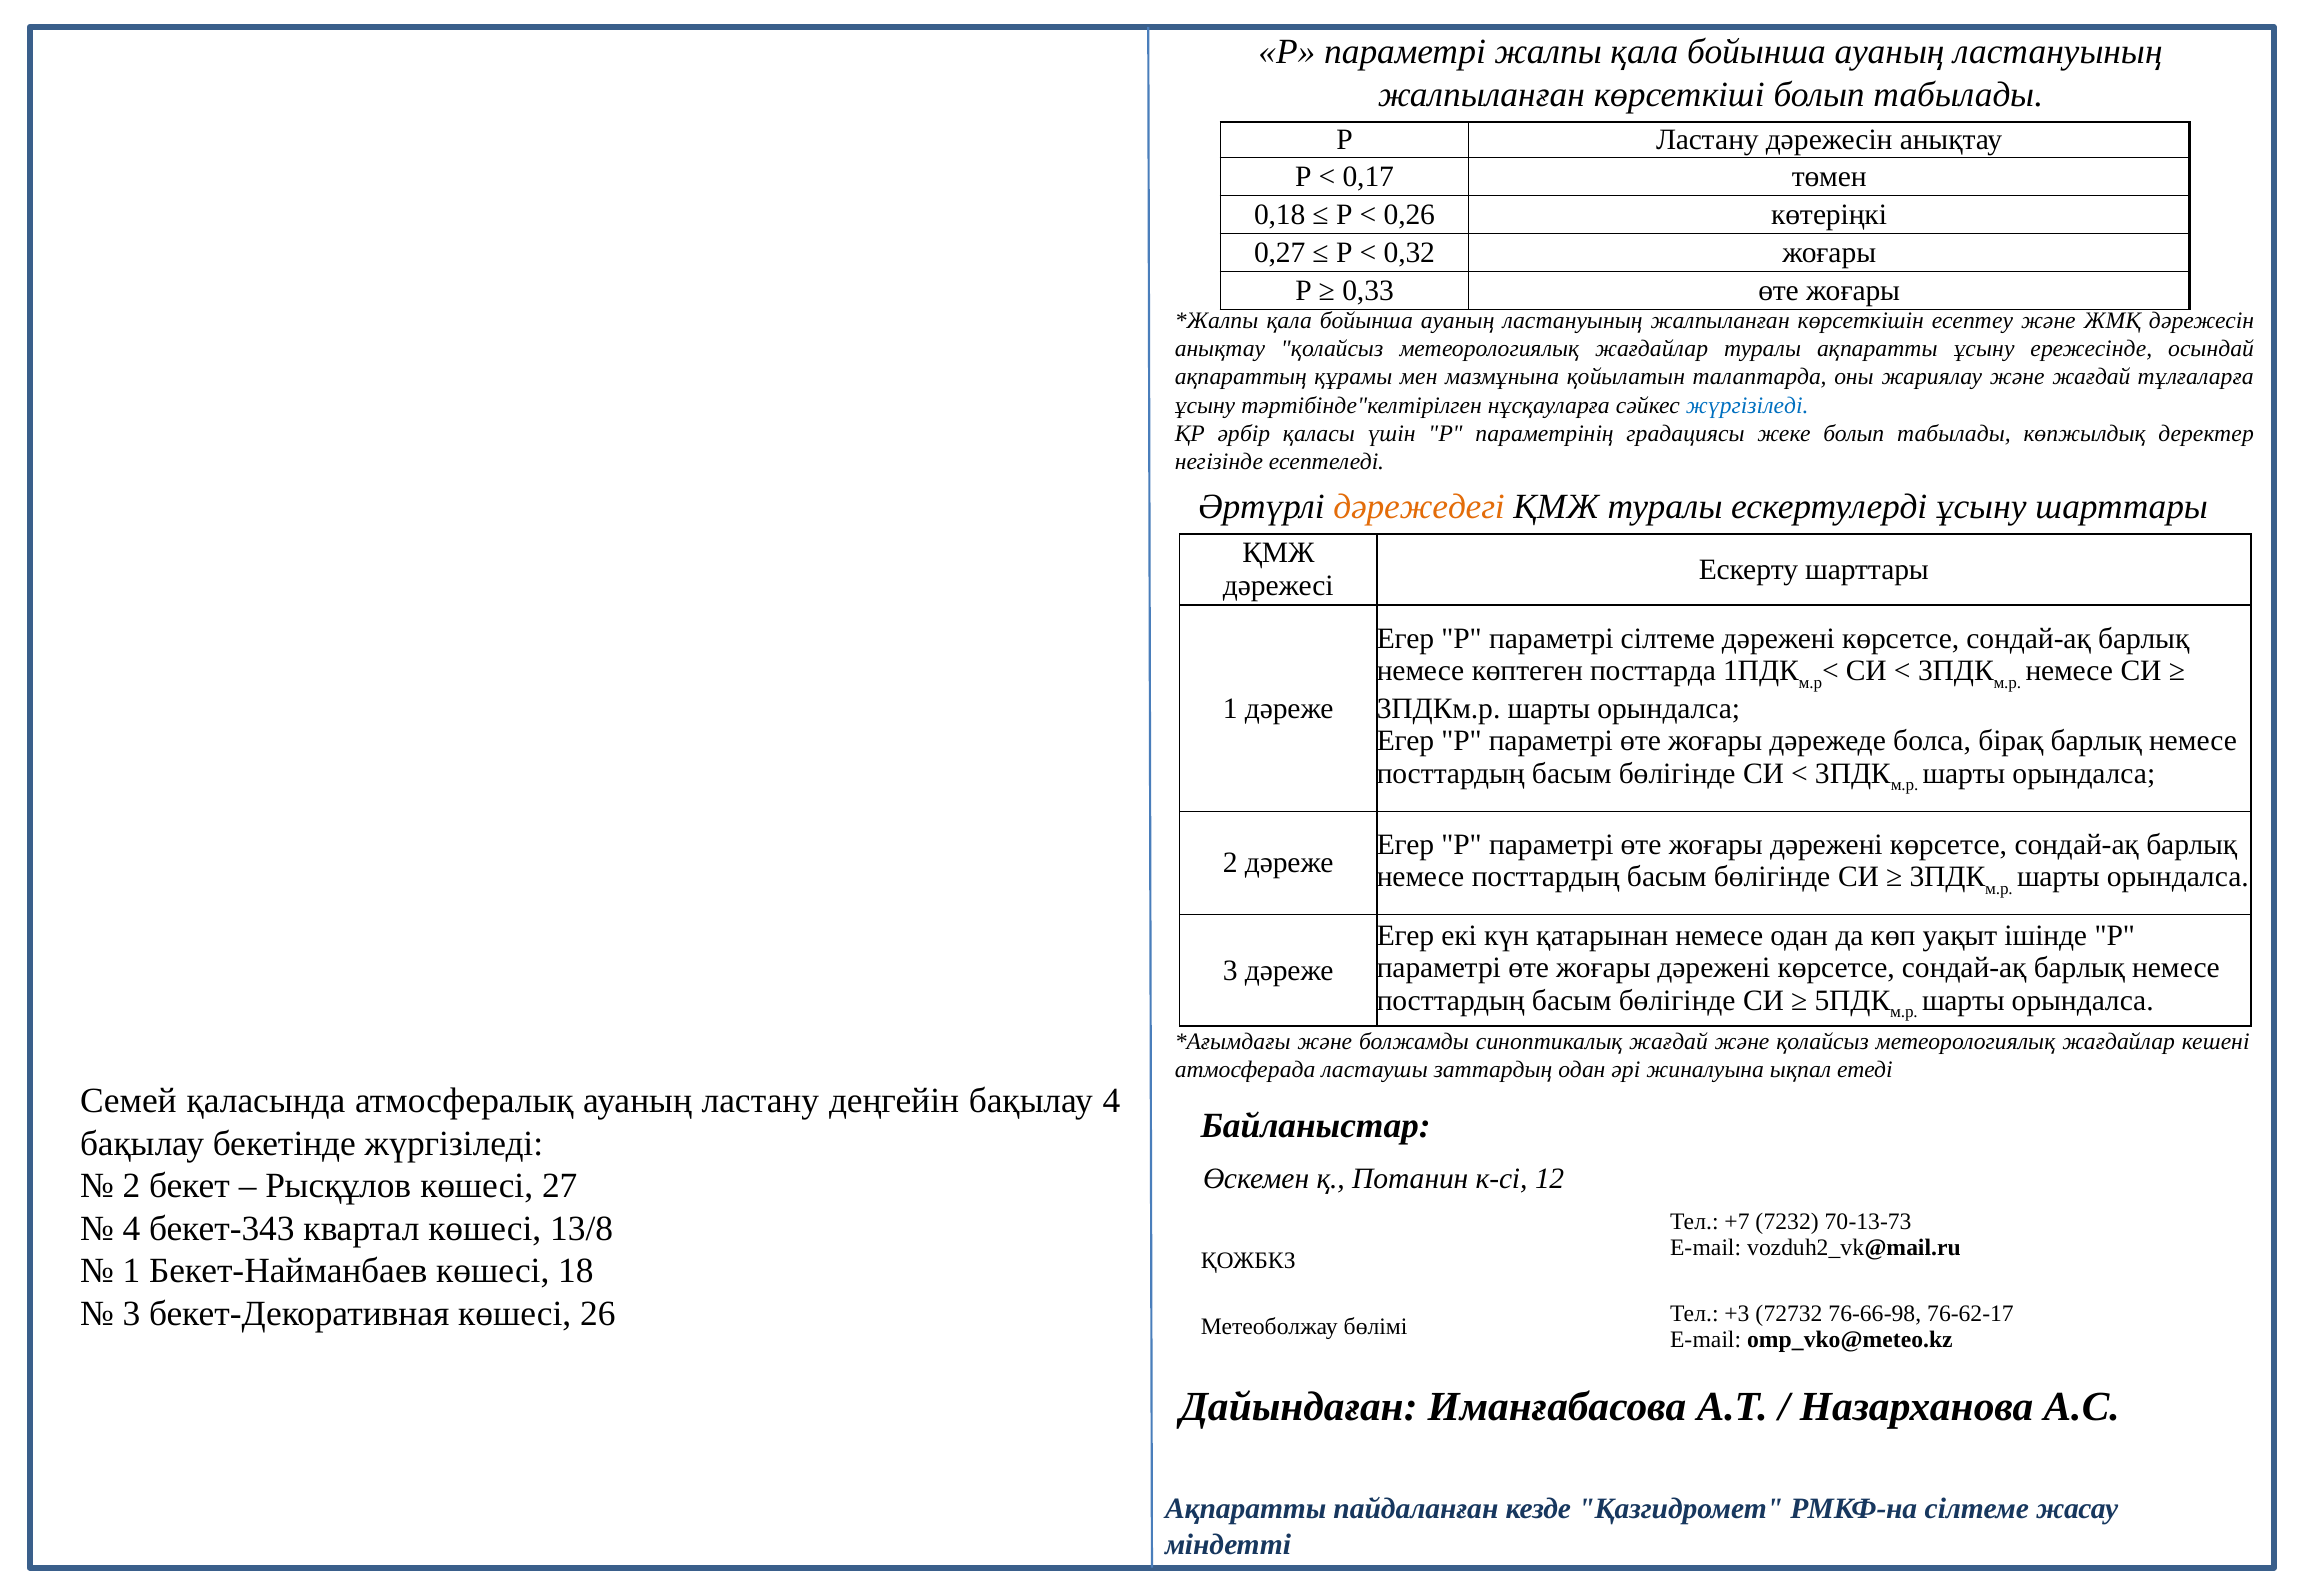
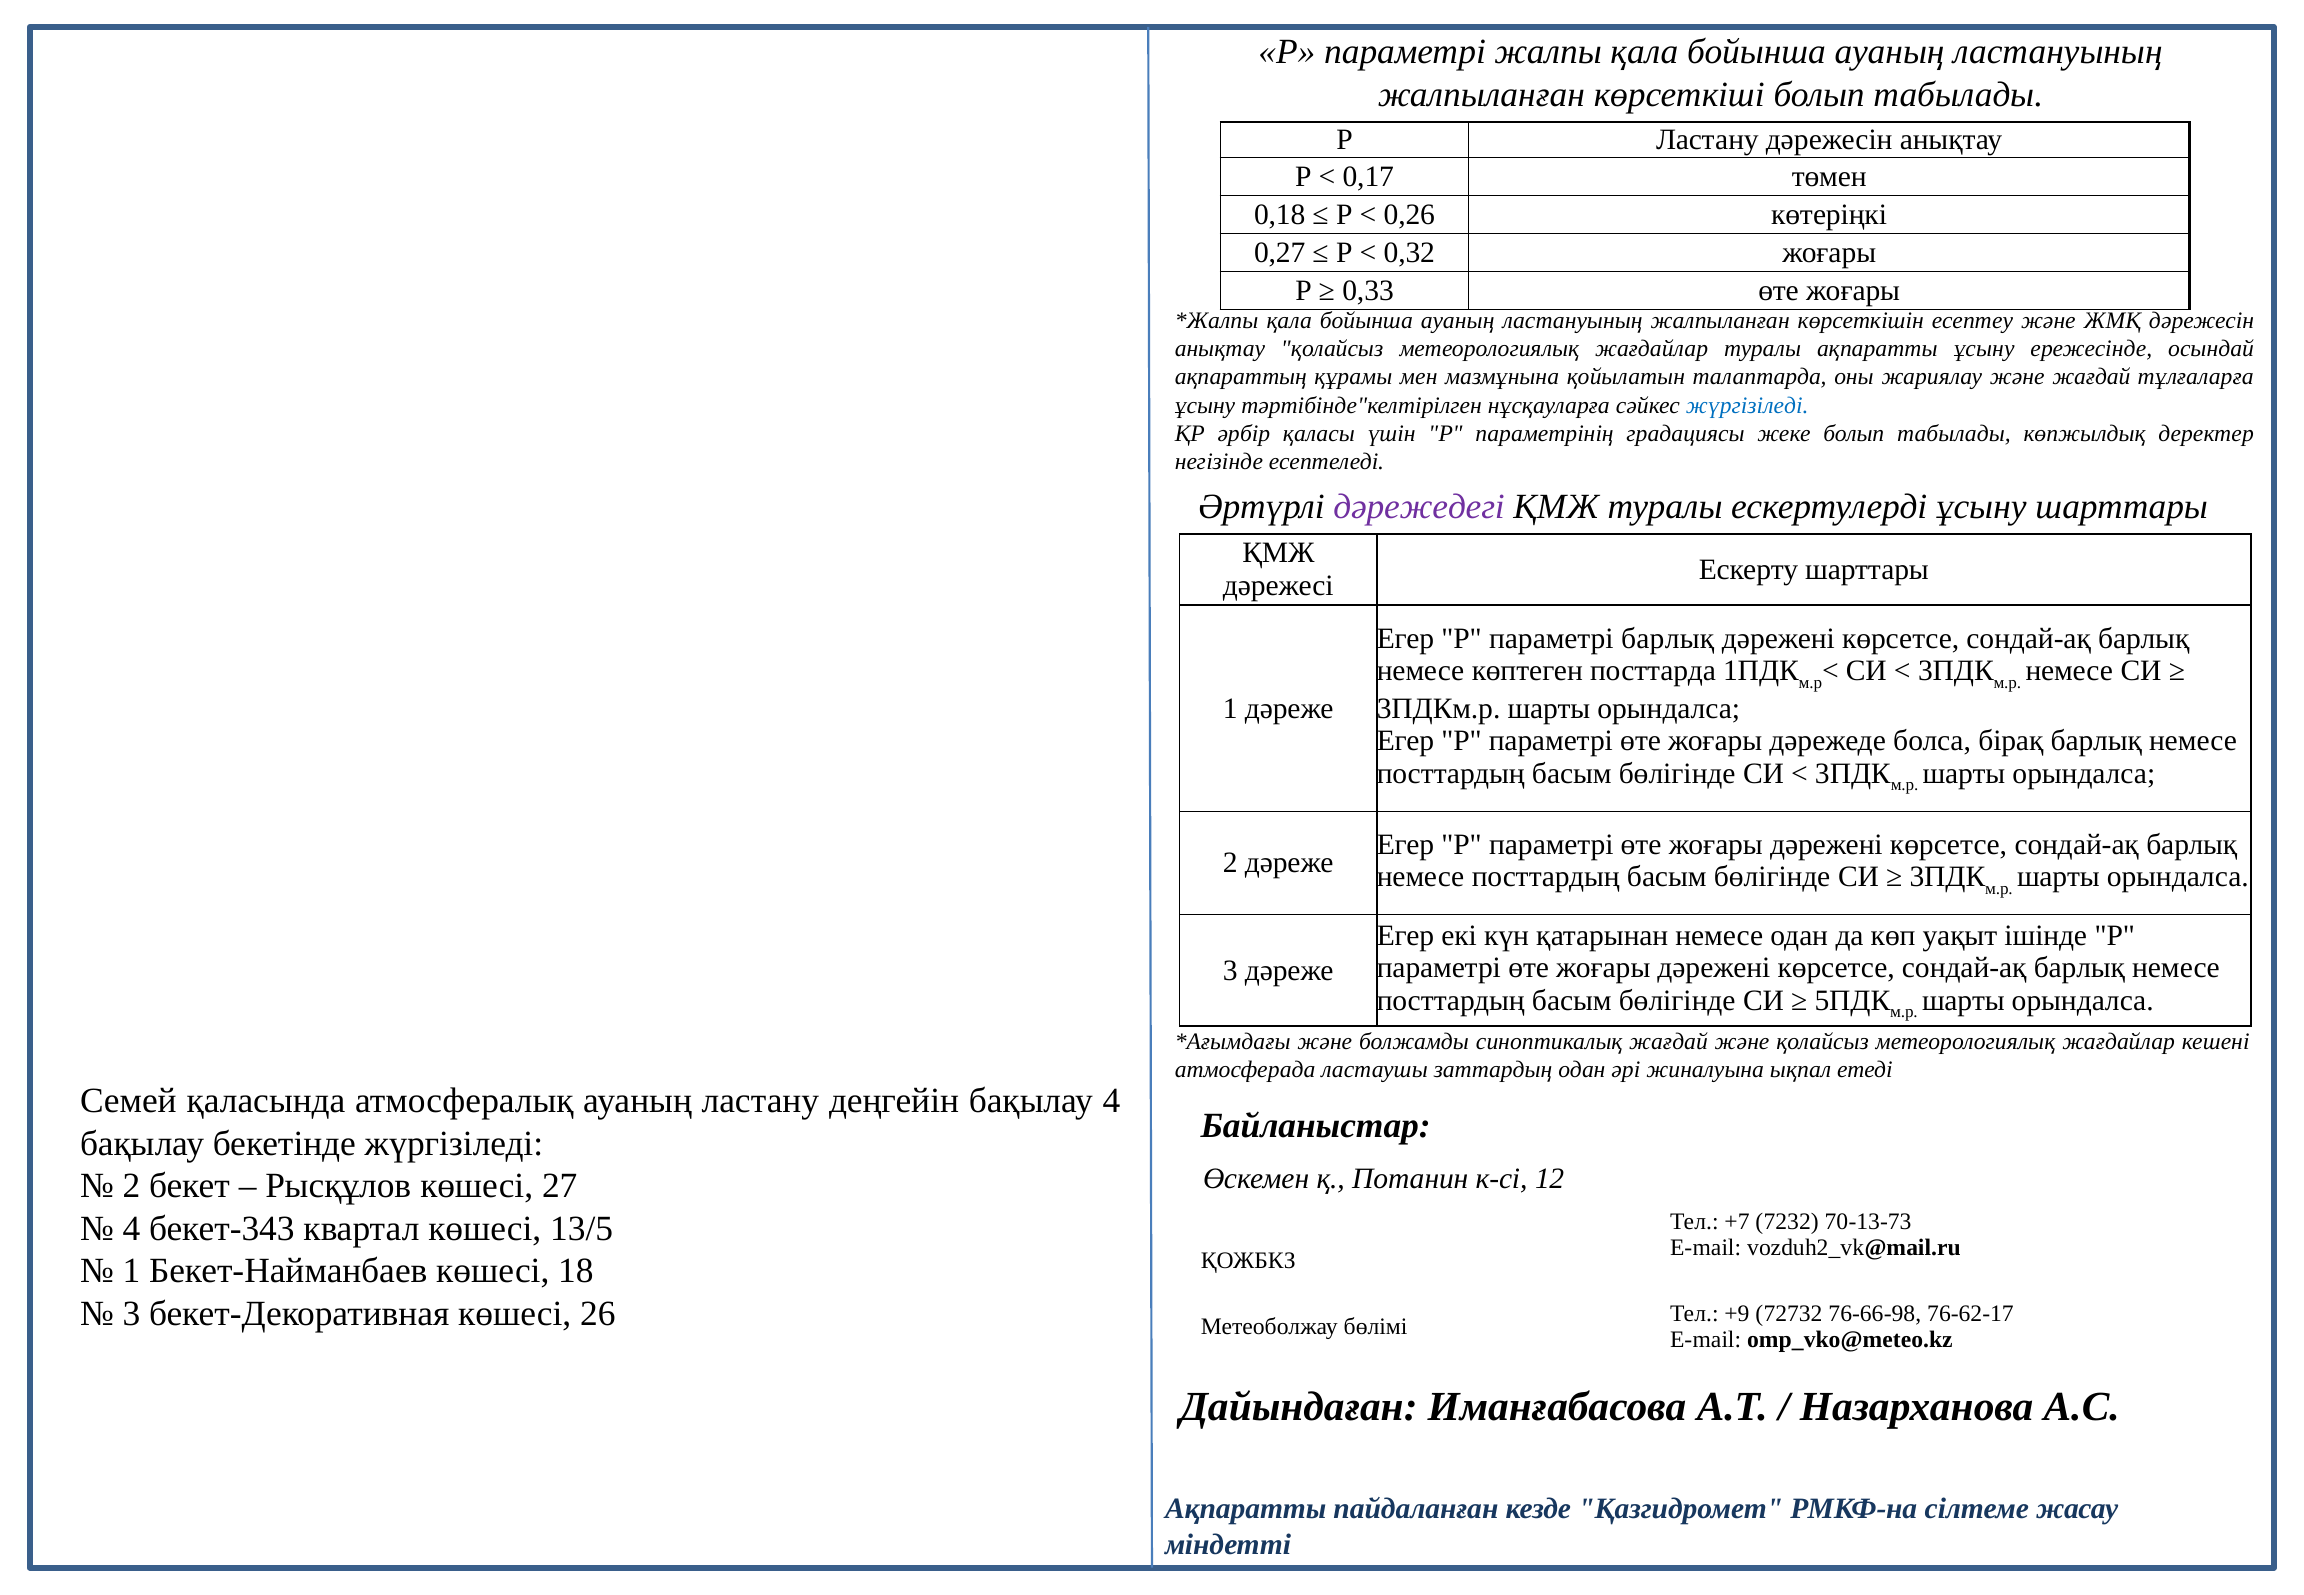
дәрежедегі colour: orange -> purple (1419, 507)
параметрі сілтеме: сілтеме -> барлық (1668, 638)
13/8: 13/8 -> 13/5 (582, 1229)
+3: +3 -> +9 (1737, 1314)
